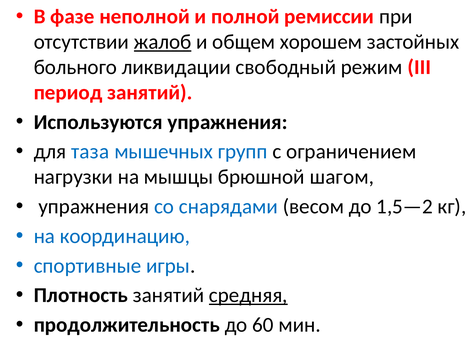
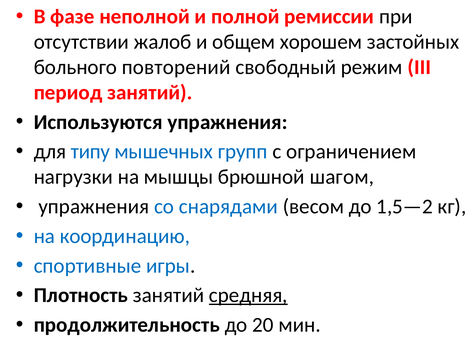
жалоб underline: present -> none (163, 42)
ликвидации: ликвидации -> повторений (176, 67)
таза: таза -> типу (90, 152)
60: 60 -> 20 (263, 325)
